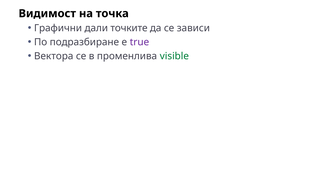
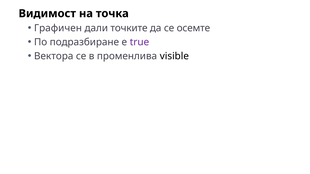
Графични: Графични -> Графичен (58, 28)
зависи: зависи -> осемте (193, 28)
visible colour: green -> black (174, 56)
